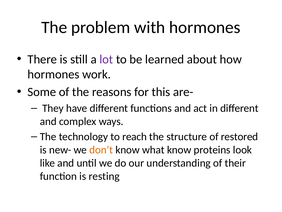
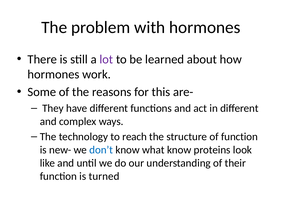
of restored: restored -> function (239, 136)
don’t colour: orange -> blue (101, 150)
resting: resting -> turned (104, 176)
